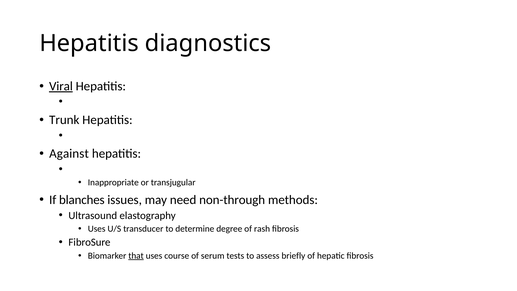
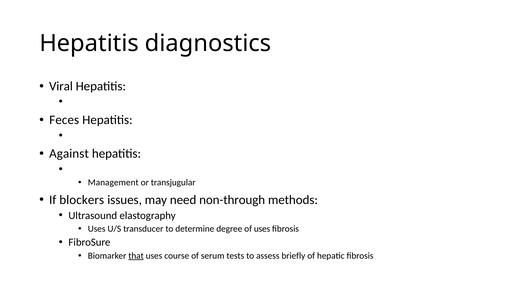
Viral underline: present -> none (61, 86)
Trunk: Trunk -> Feces (64, 120)
Inappropriate: Inappropriate -> Management (113, 183)
blanches: blanches -> blockers (82, 200)
of rash: rash -> uses (262, 229)
